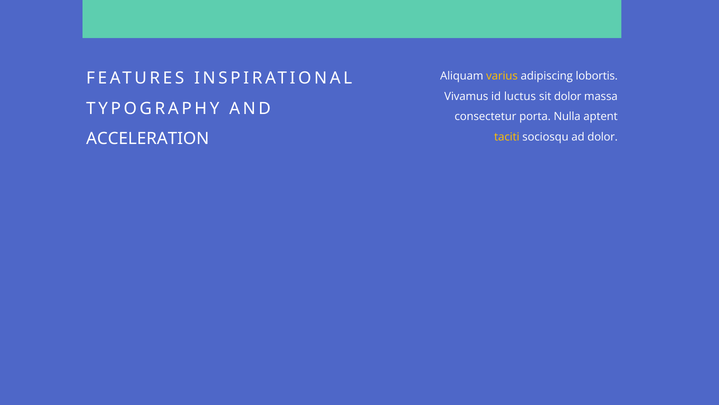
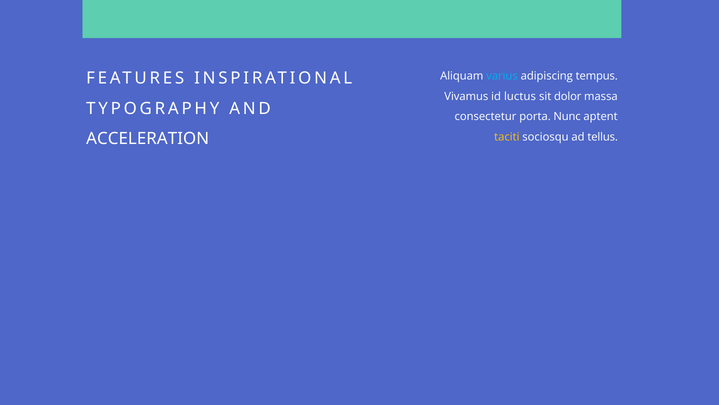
varius colour: yellow -> light blue (502, 76)
lobortis: lobortis -> tempus (597, 76)
Nulla: Nulla -> Nunc (567, 116)
ad dolor: dolor -> tellus (603, 137)
